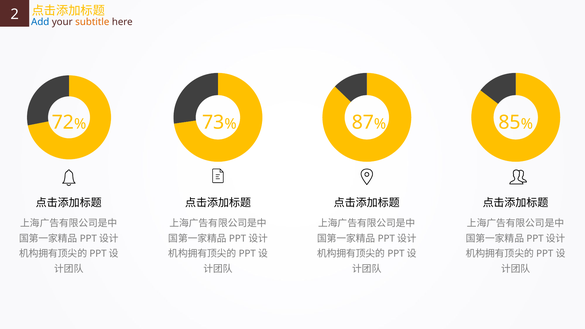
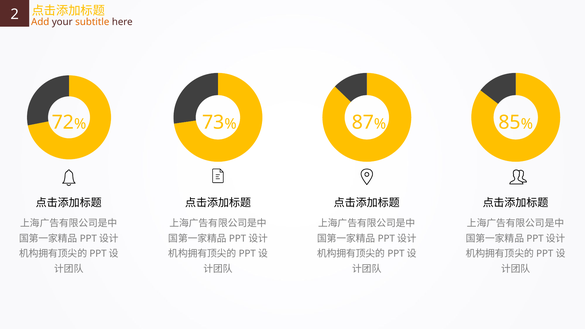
Add colour: blue -> orange (40, 22)
